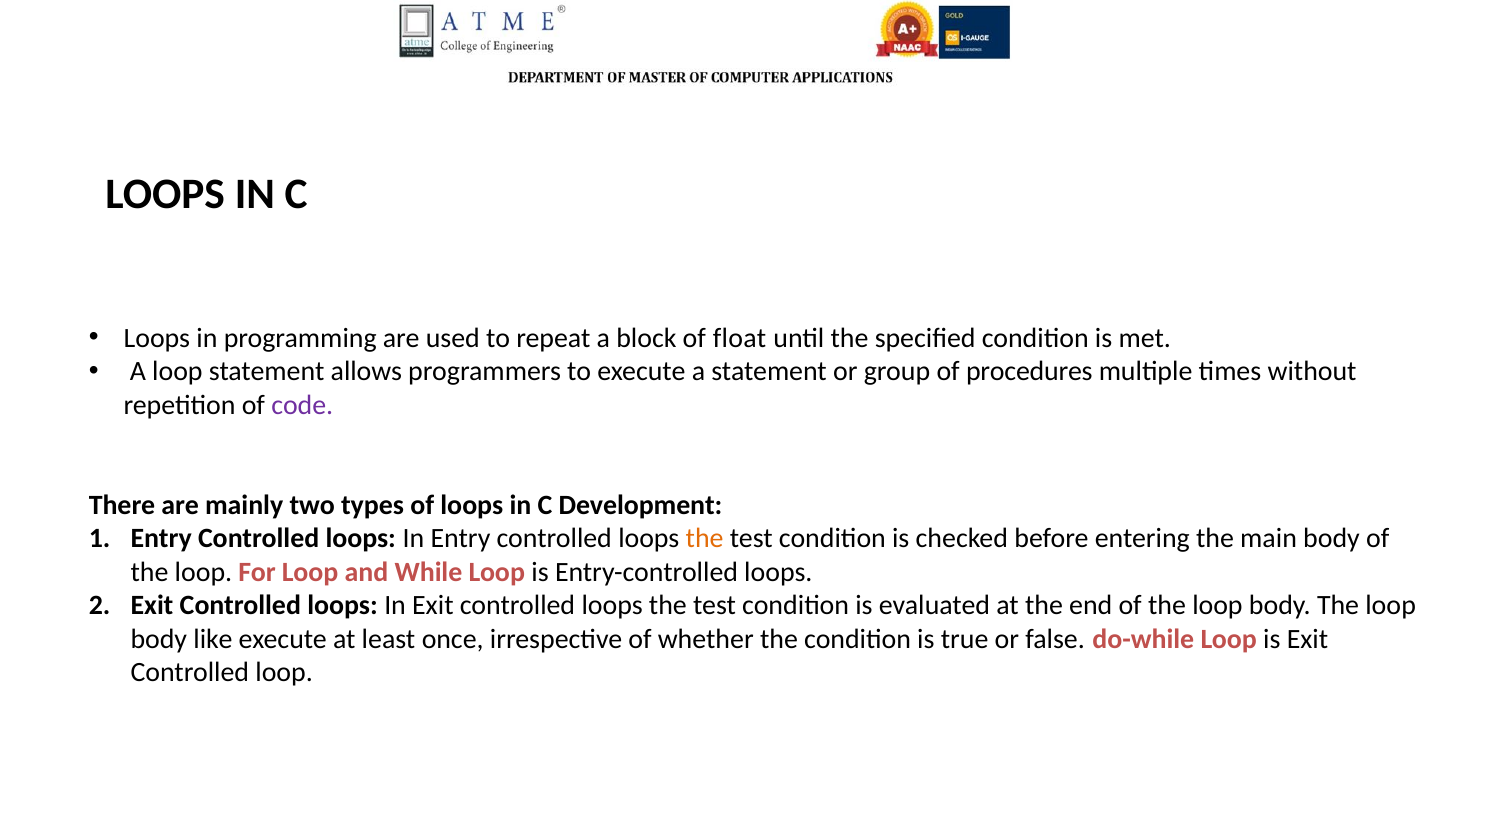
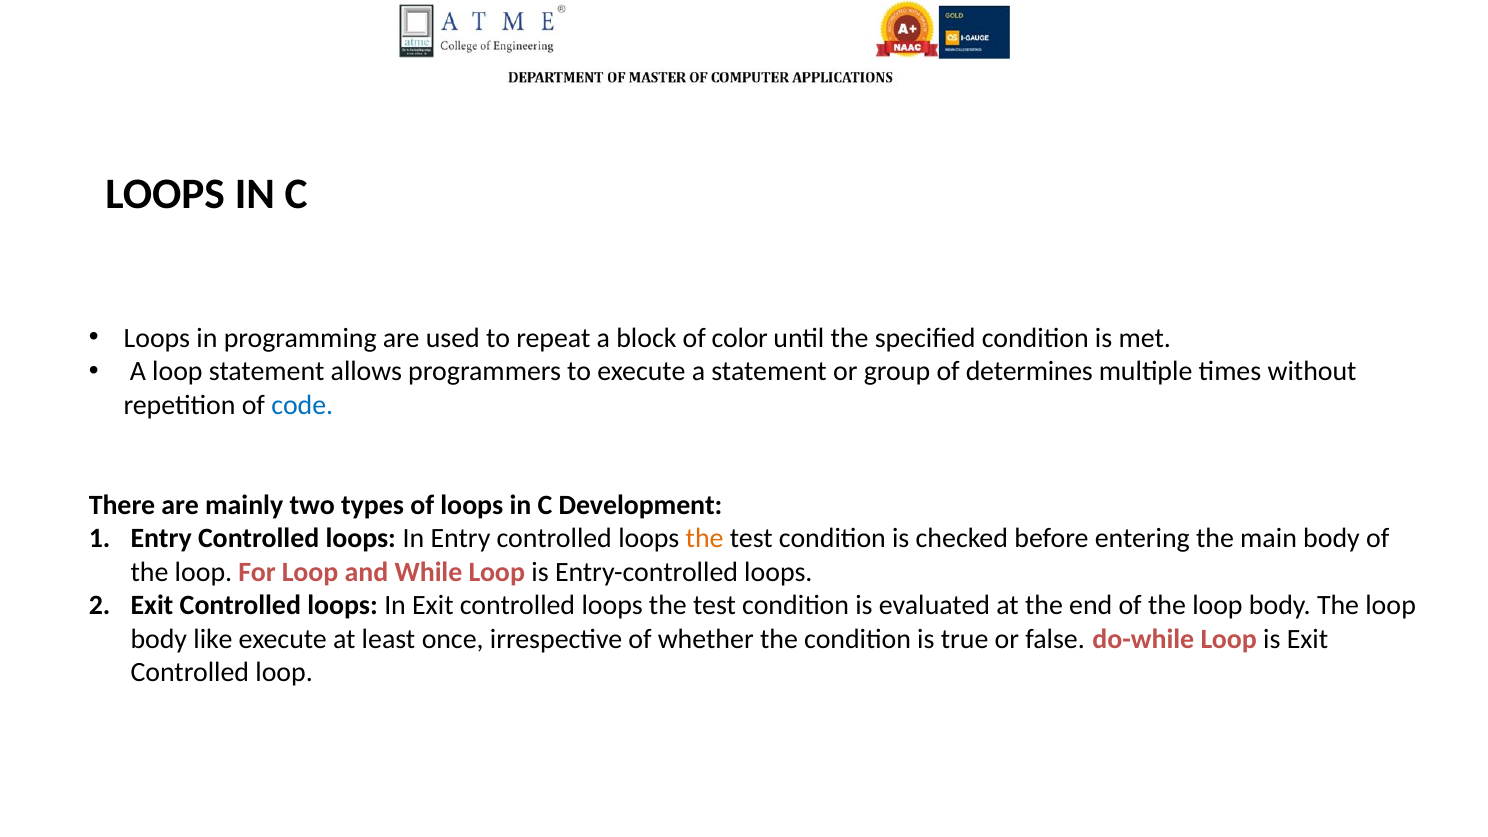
float: float -> color (740, 338)
procedures: procedures -> determines (1029, 371)
code colour: purple -> blue (302, 405)
